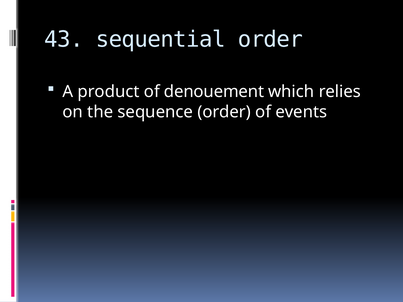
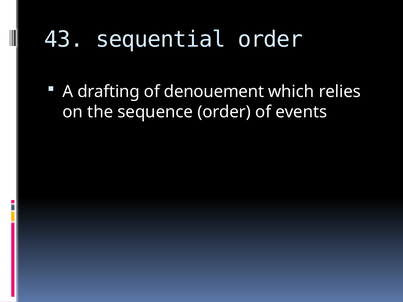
product: product -> drafting (109, 92)
